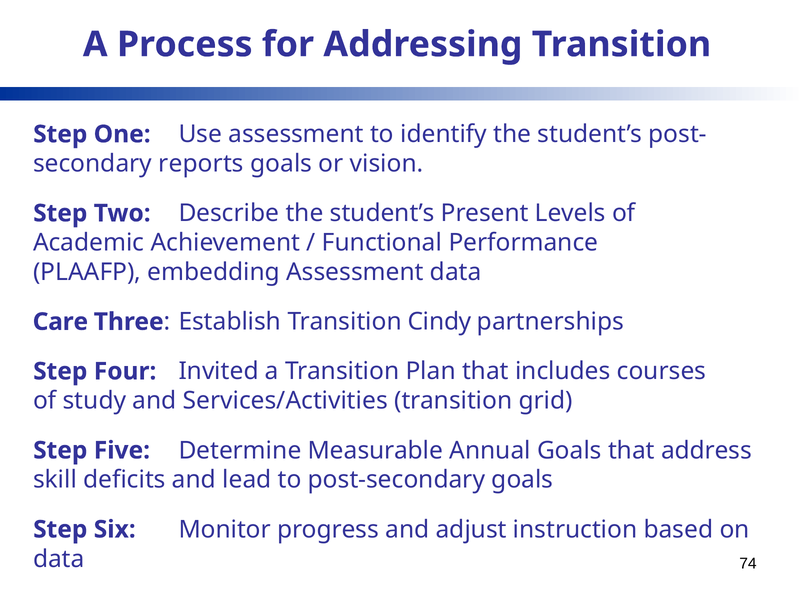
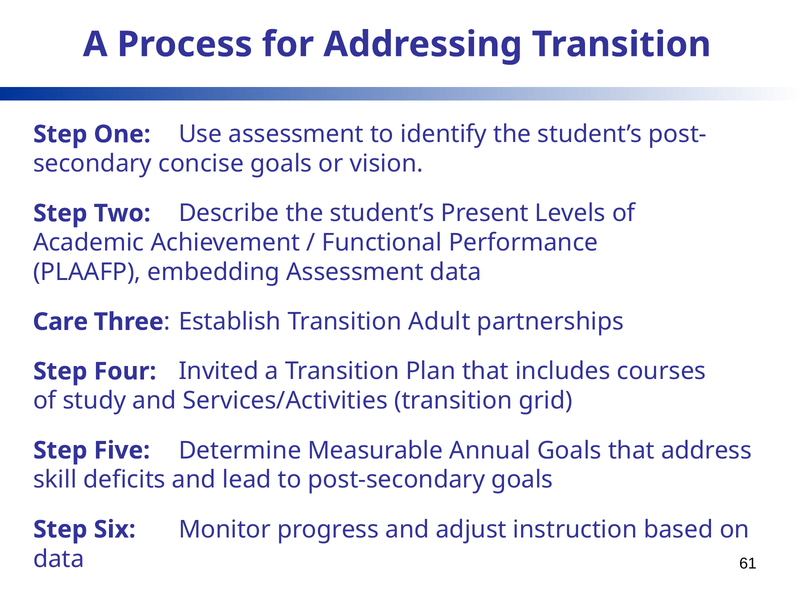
reports: reports -> concise (201, 164)
Cindy: Cindy -> Adult (439, 322)
74: 74 -> 61 (748, 564)
